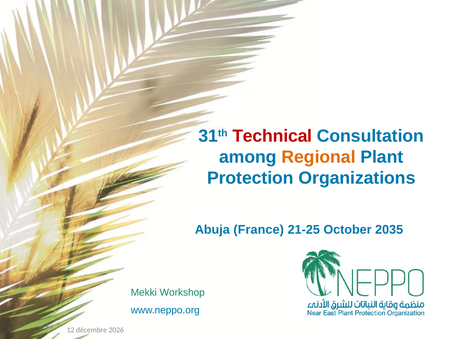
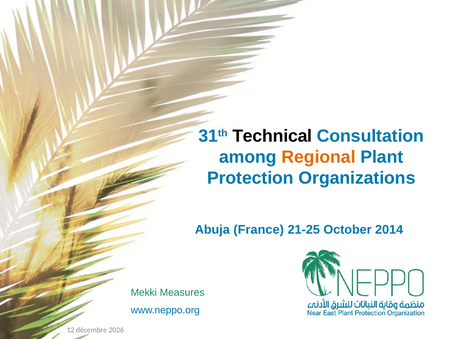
Technical colour: red -> black (272, 136)
2035: 2035 -> 2014 (389, 230)
Workshop: Workshop -> Measures (182, 292)
